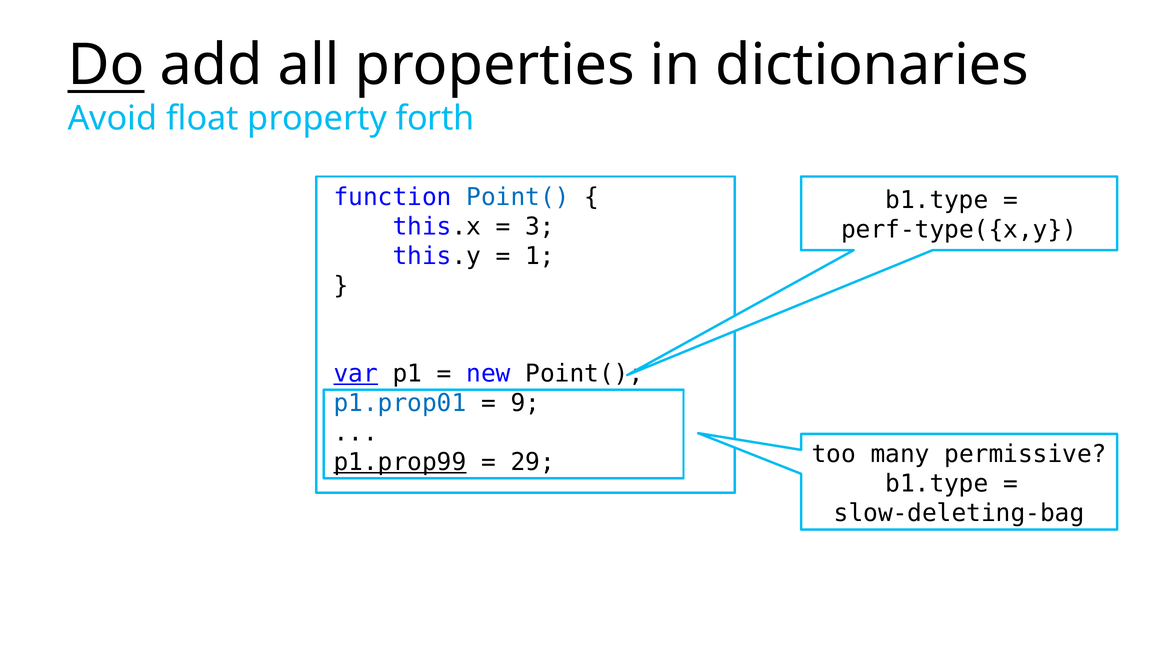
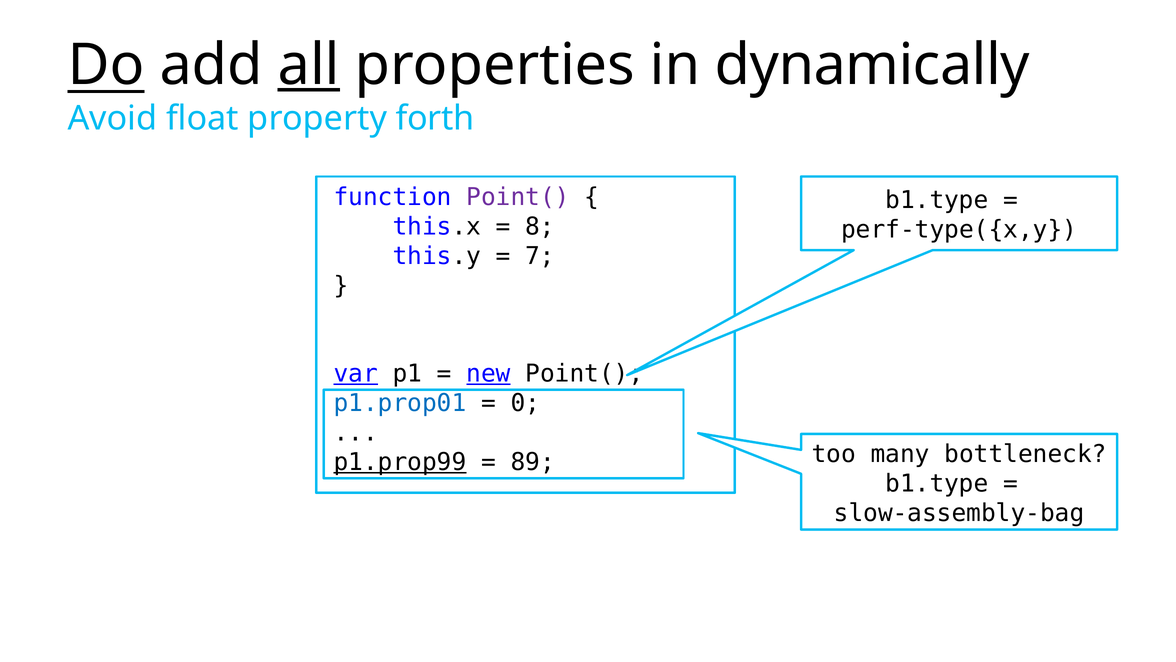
all underline: none -> present (309, 65)
dictionaries: dictionaries -> dynamically (872, 65)
Point( colour: blue -> purple (518, 197)
3: 3 -> 8 (540, 226)
1: 1 -> 7 (540, 256)
new underline: none -> present (489, 374)
9: 9 -> 0 (525, 403)
permissive: permissive -> bottleneck (1025, 454)
29: 29 -> 89 (533, 462)
slow-deleting-bag: slow-deleting-bag -> slow-assembly-bag (959, 512)
